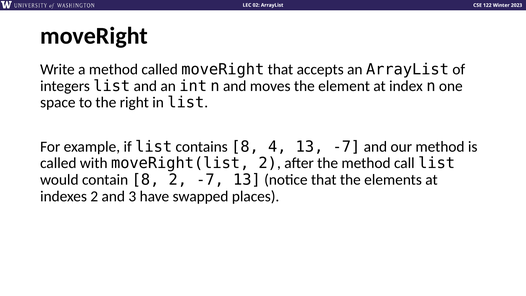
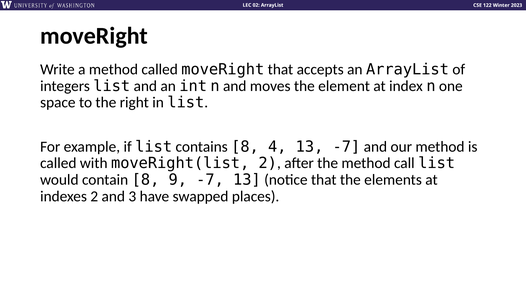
8 2: 2 -> 9 (178, 180)
